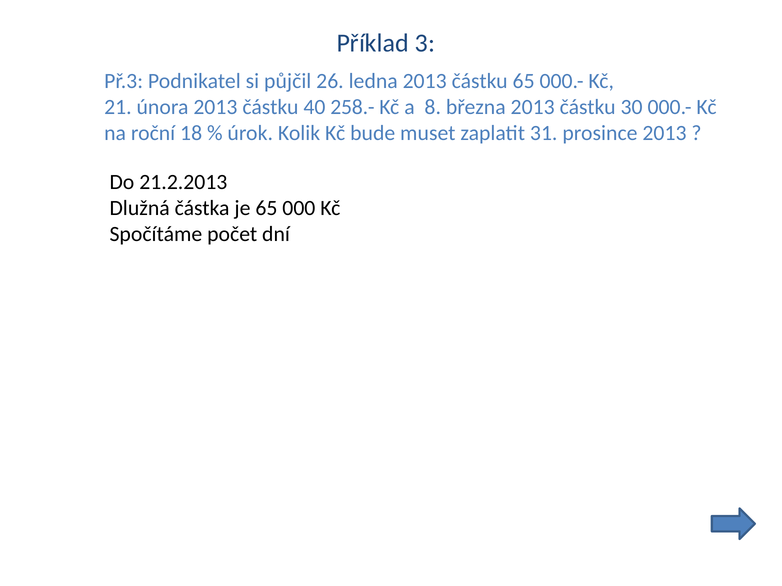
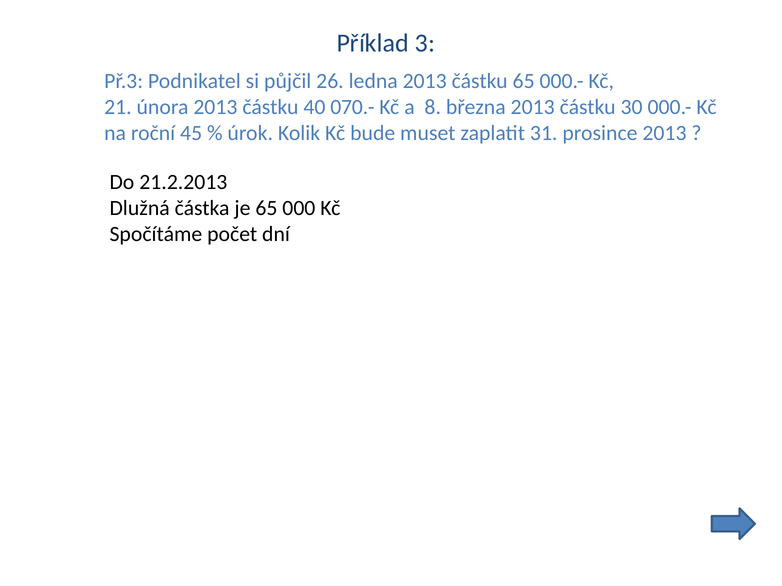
258.-: 258.- -> 070.- (352, 107)
18: 18 -> 45 (191, 133)
